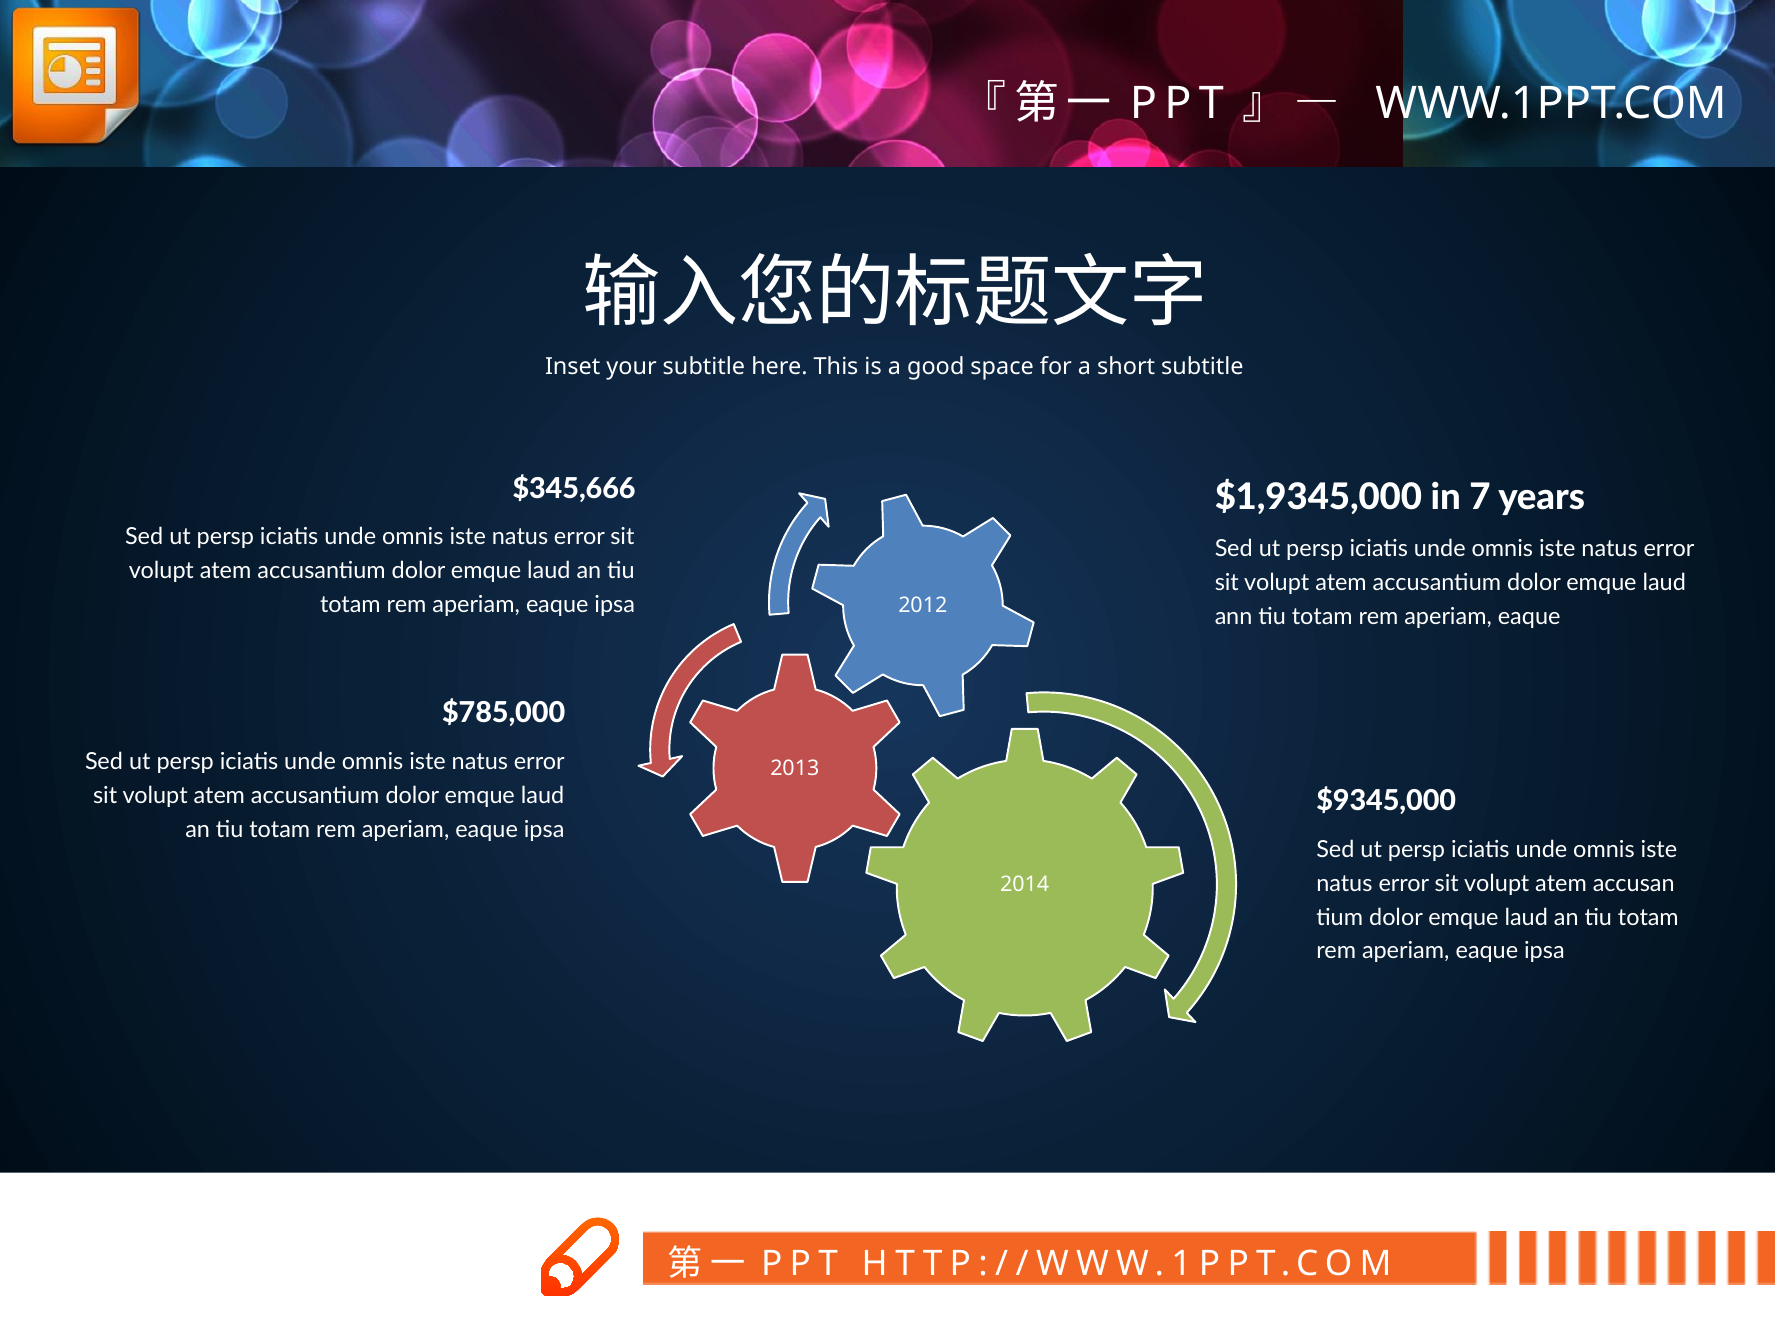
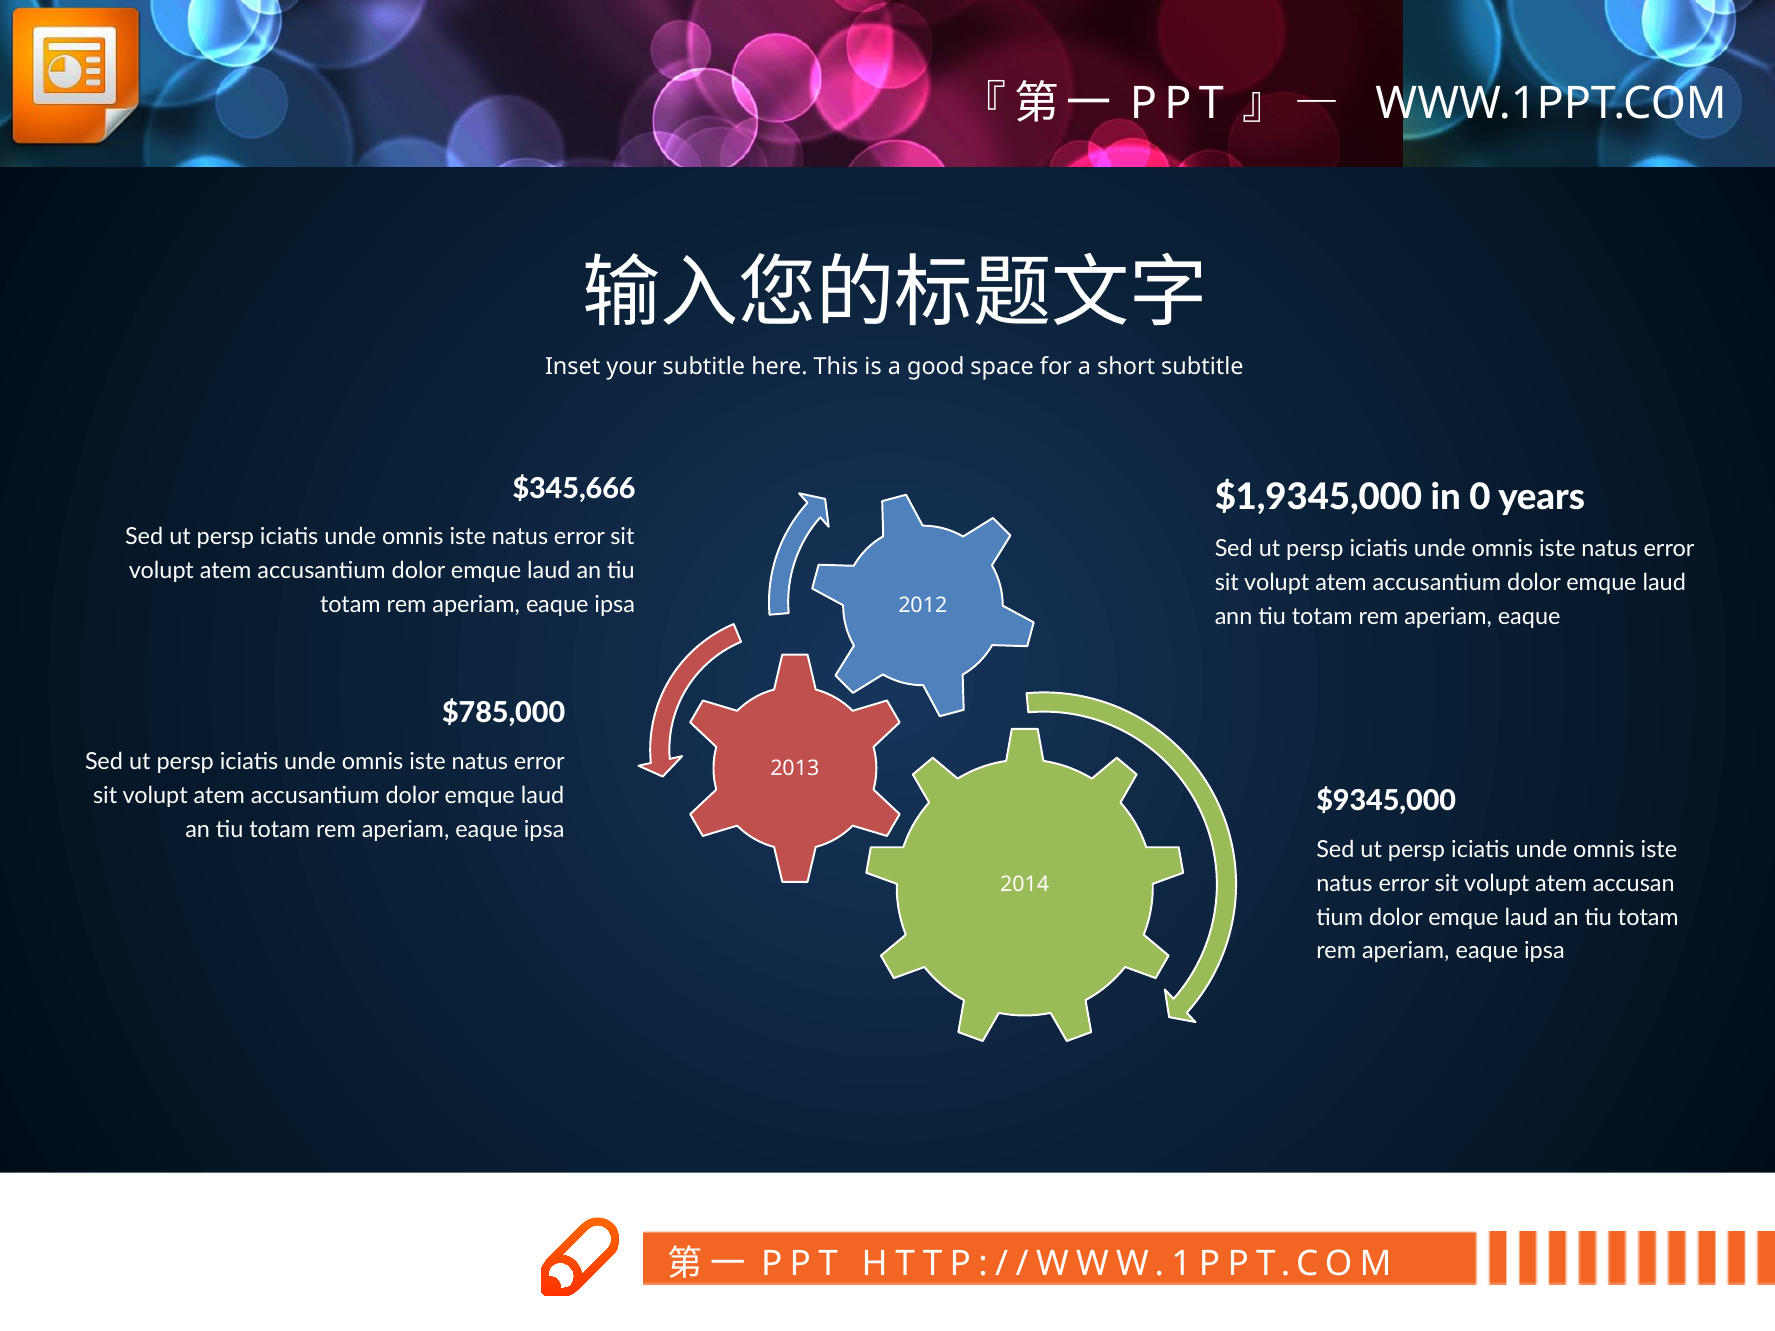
7: 7 -> 0 (1480, 497)
